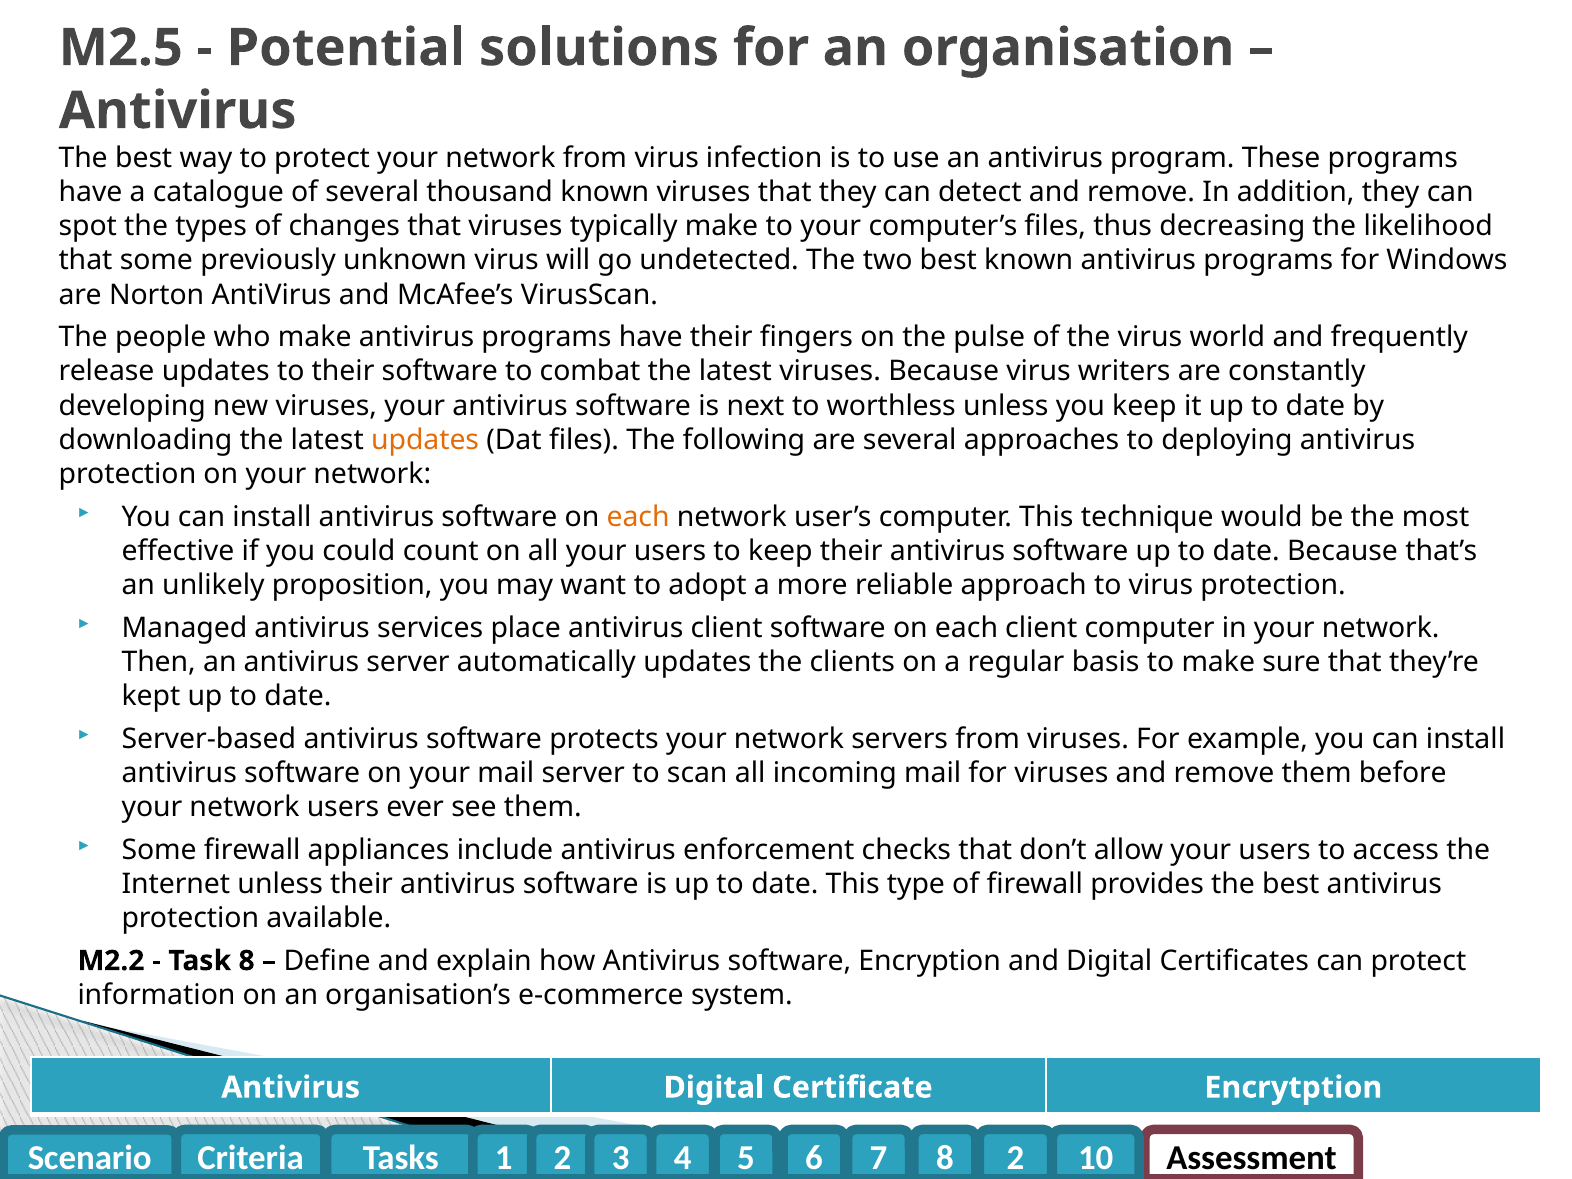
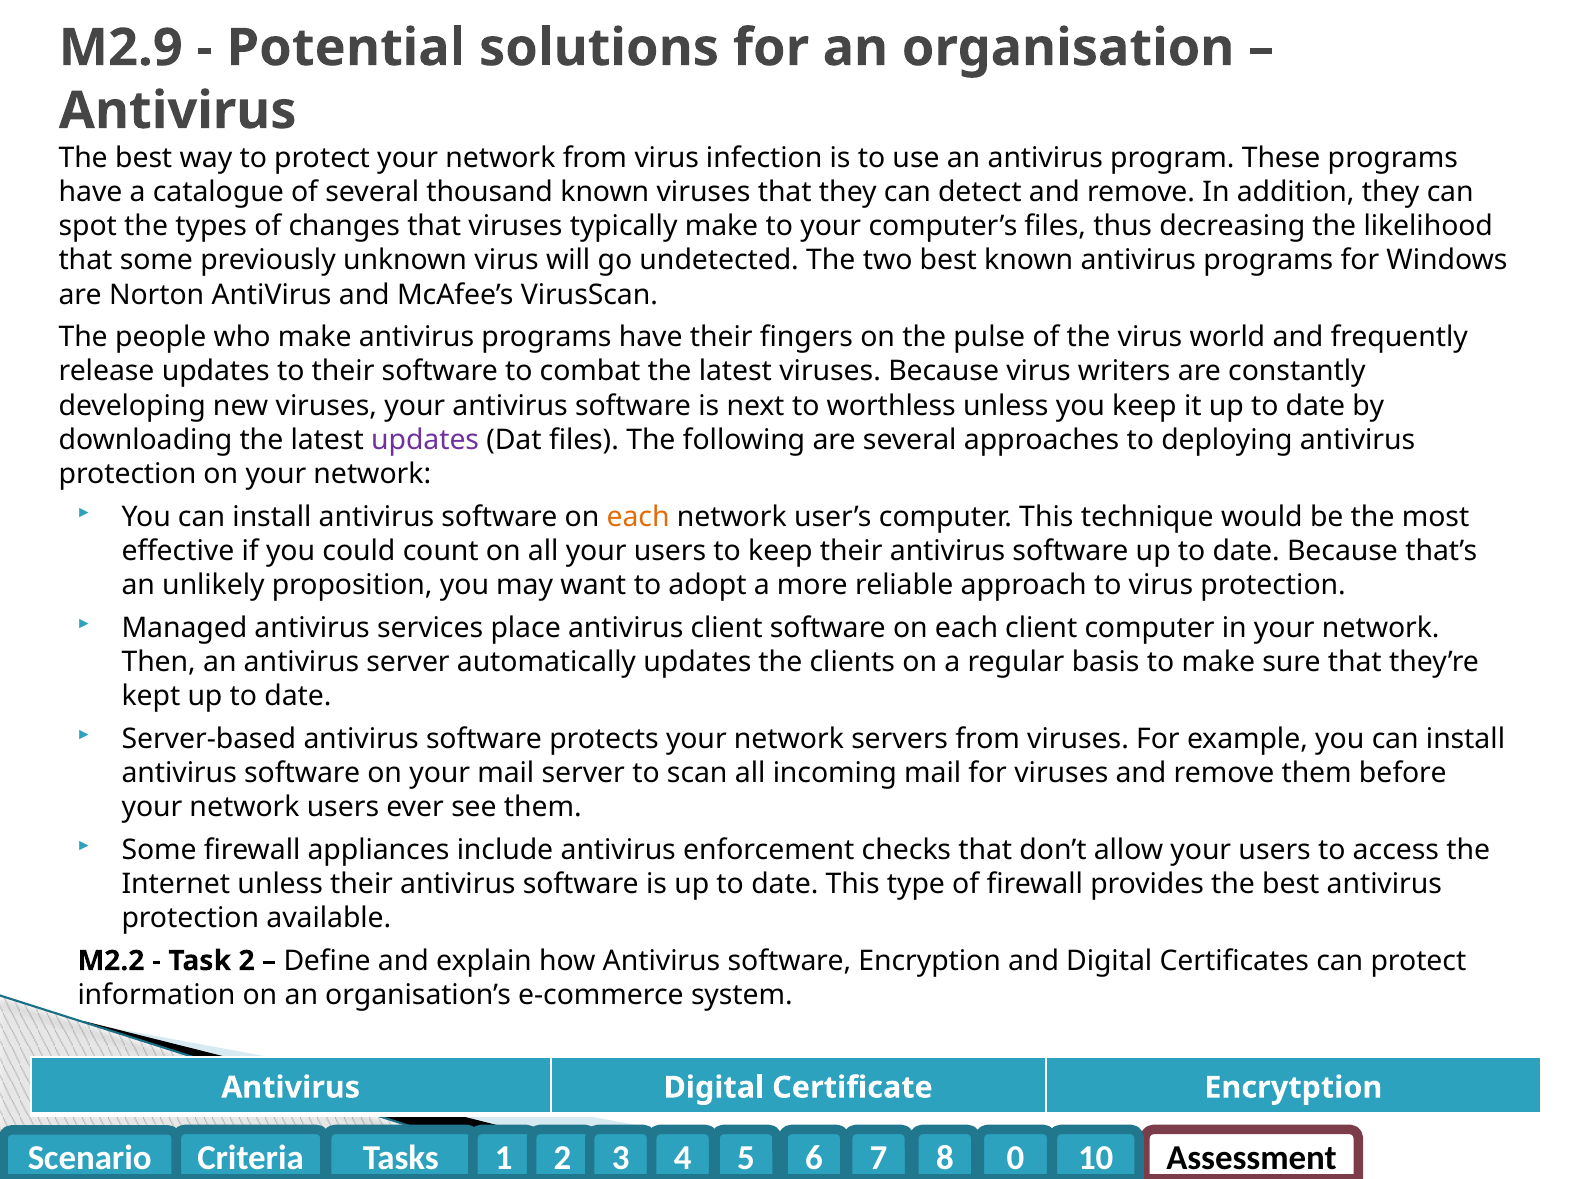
M2.5: M2.5 -> M2.9 (121, 48)
updates colour: orange -> purple (425, 440)
Task 8: 8 -> 2 (247, 961)
2: 2 -> 0 (1016, 1158)
